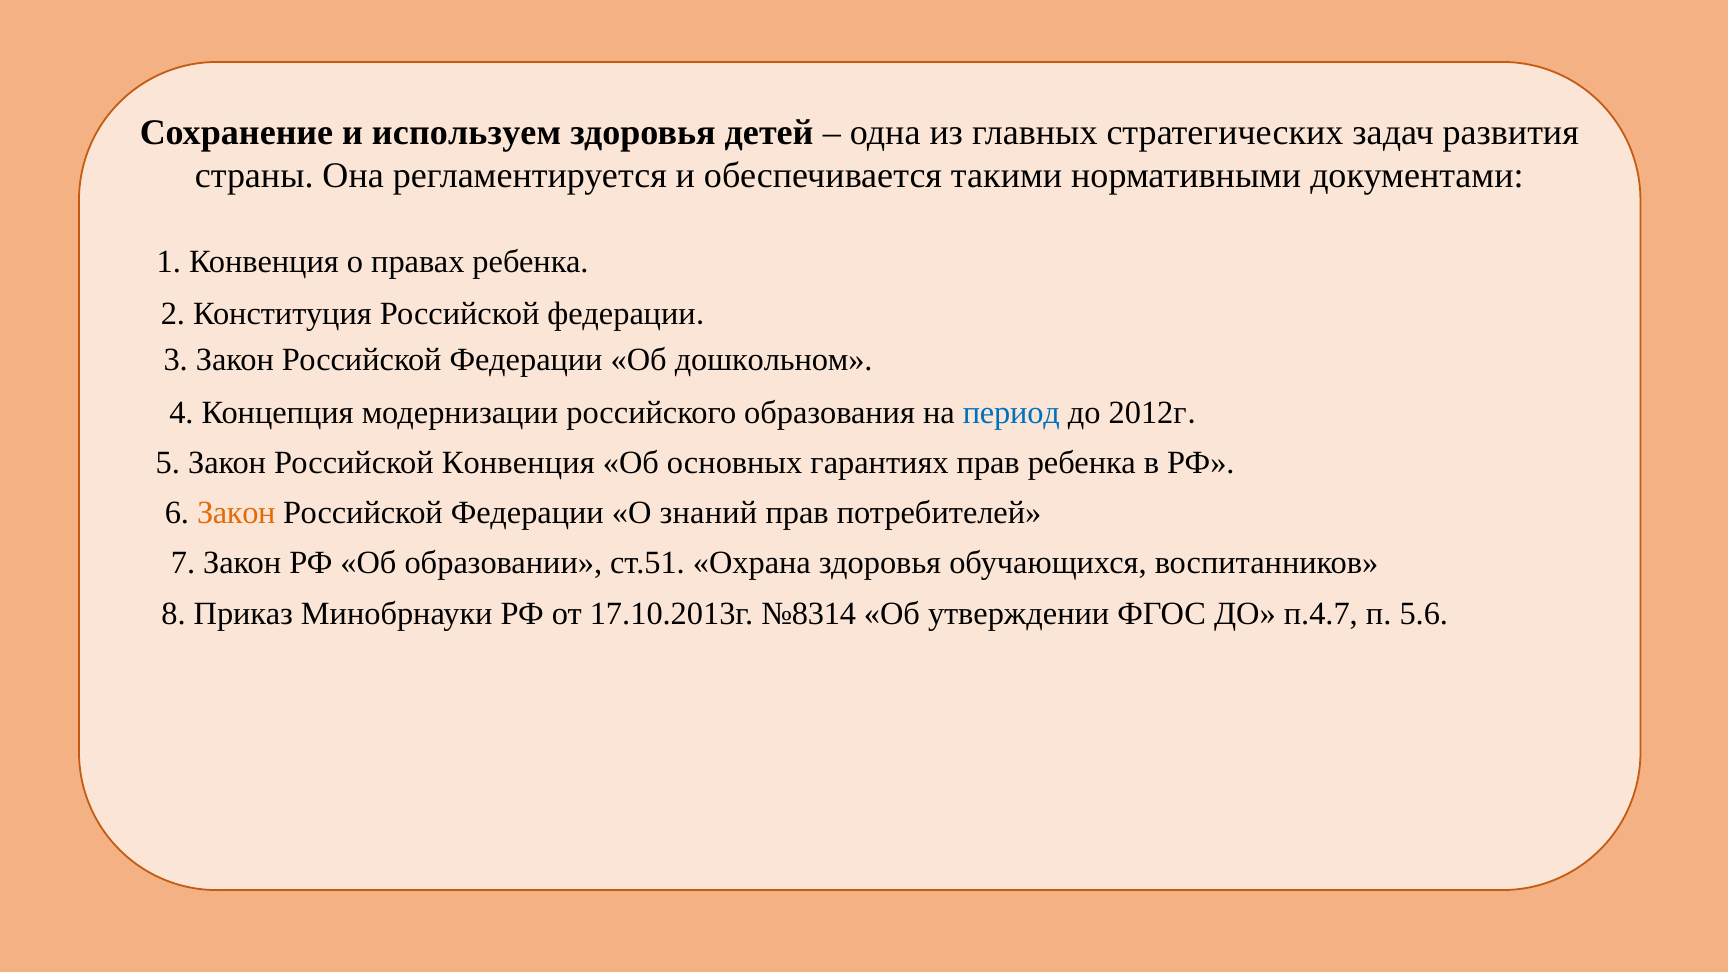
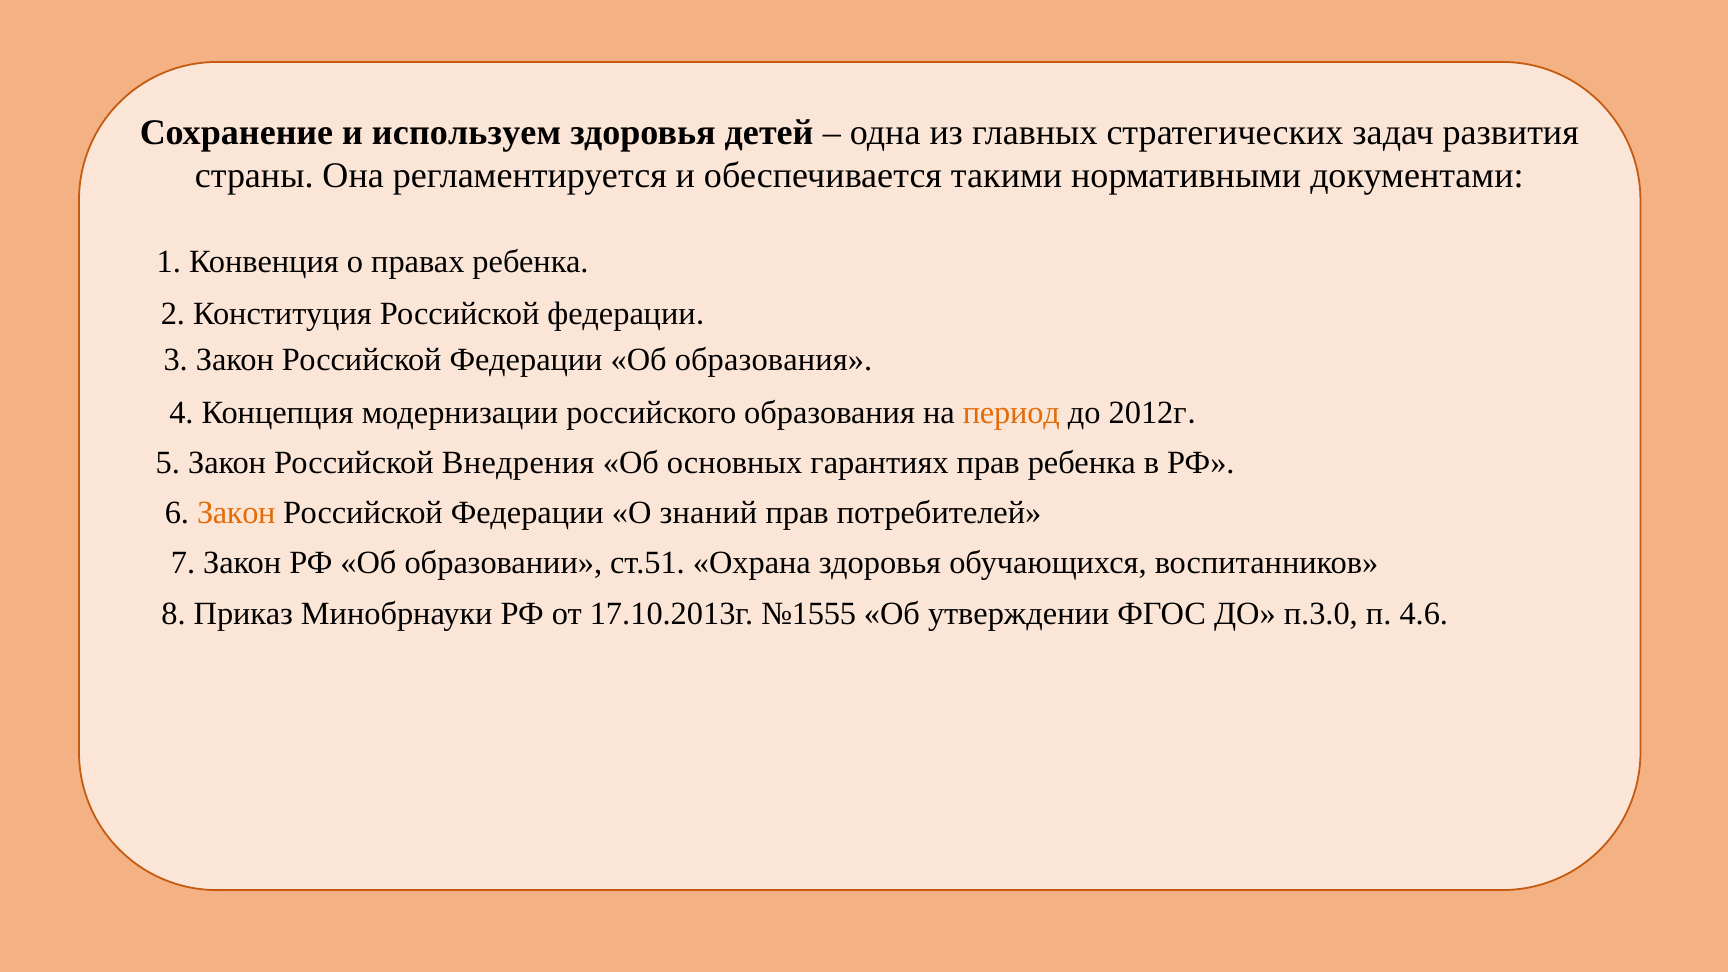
Об дошкольном: дошкольном -> образования (774, 360)
период colour: blue -> orange (1011, 412)
Российской Конвенция: Конвенция -> Внедрения (518, 463)
№8314: №8314 -> №1555 (809, 613)
п.4.7: п.4.7 -> п.3.0 (1321, 613)
5.6: 5.6 -> 4.6 (1424, 613)
